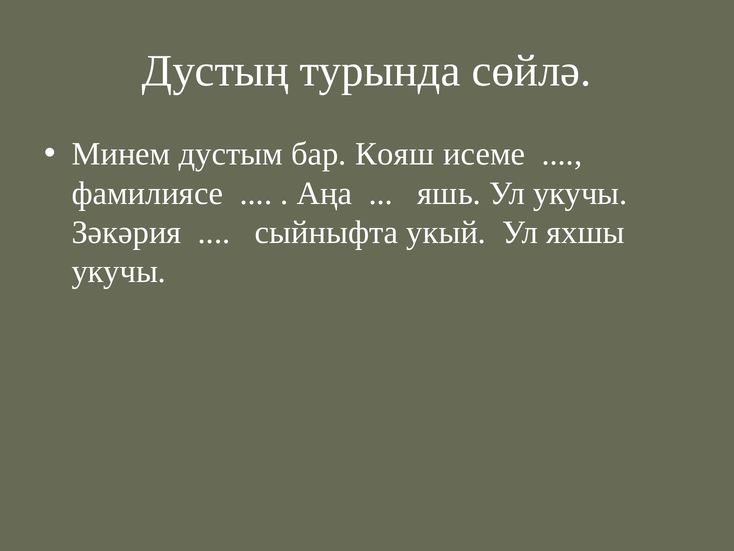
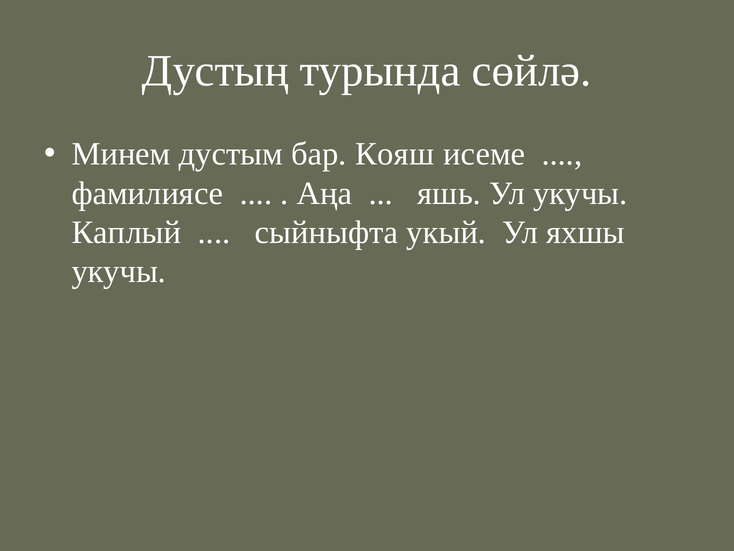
Зәкәрия: Зәкәрия -> Каплый (126, 232)
